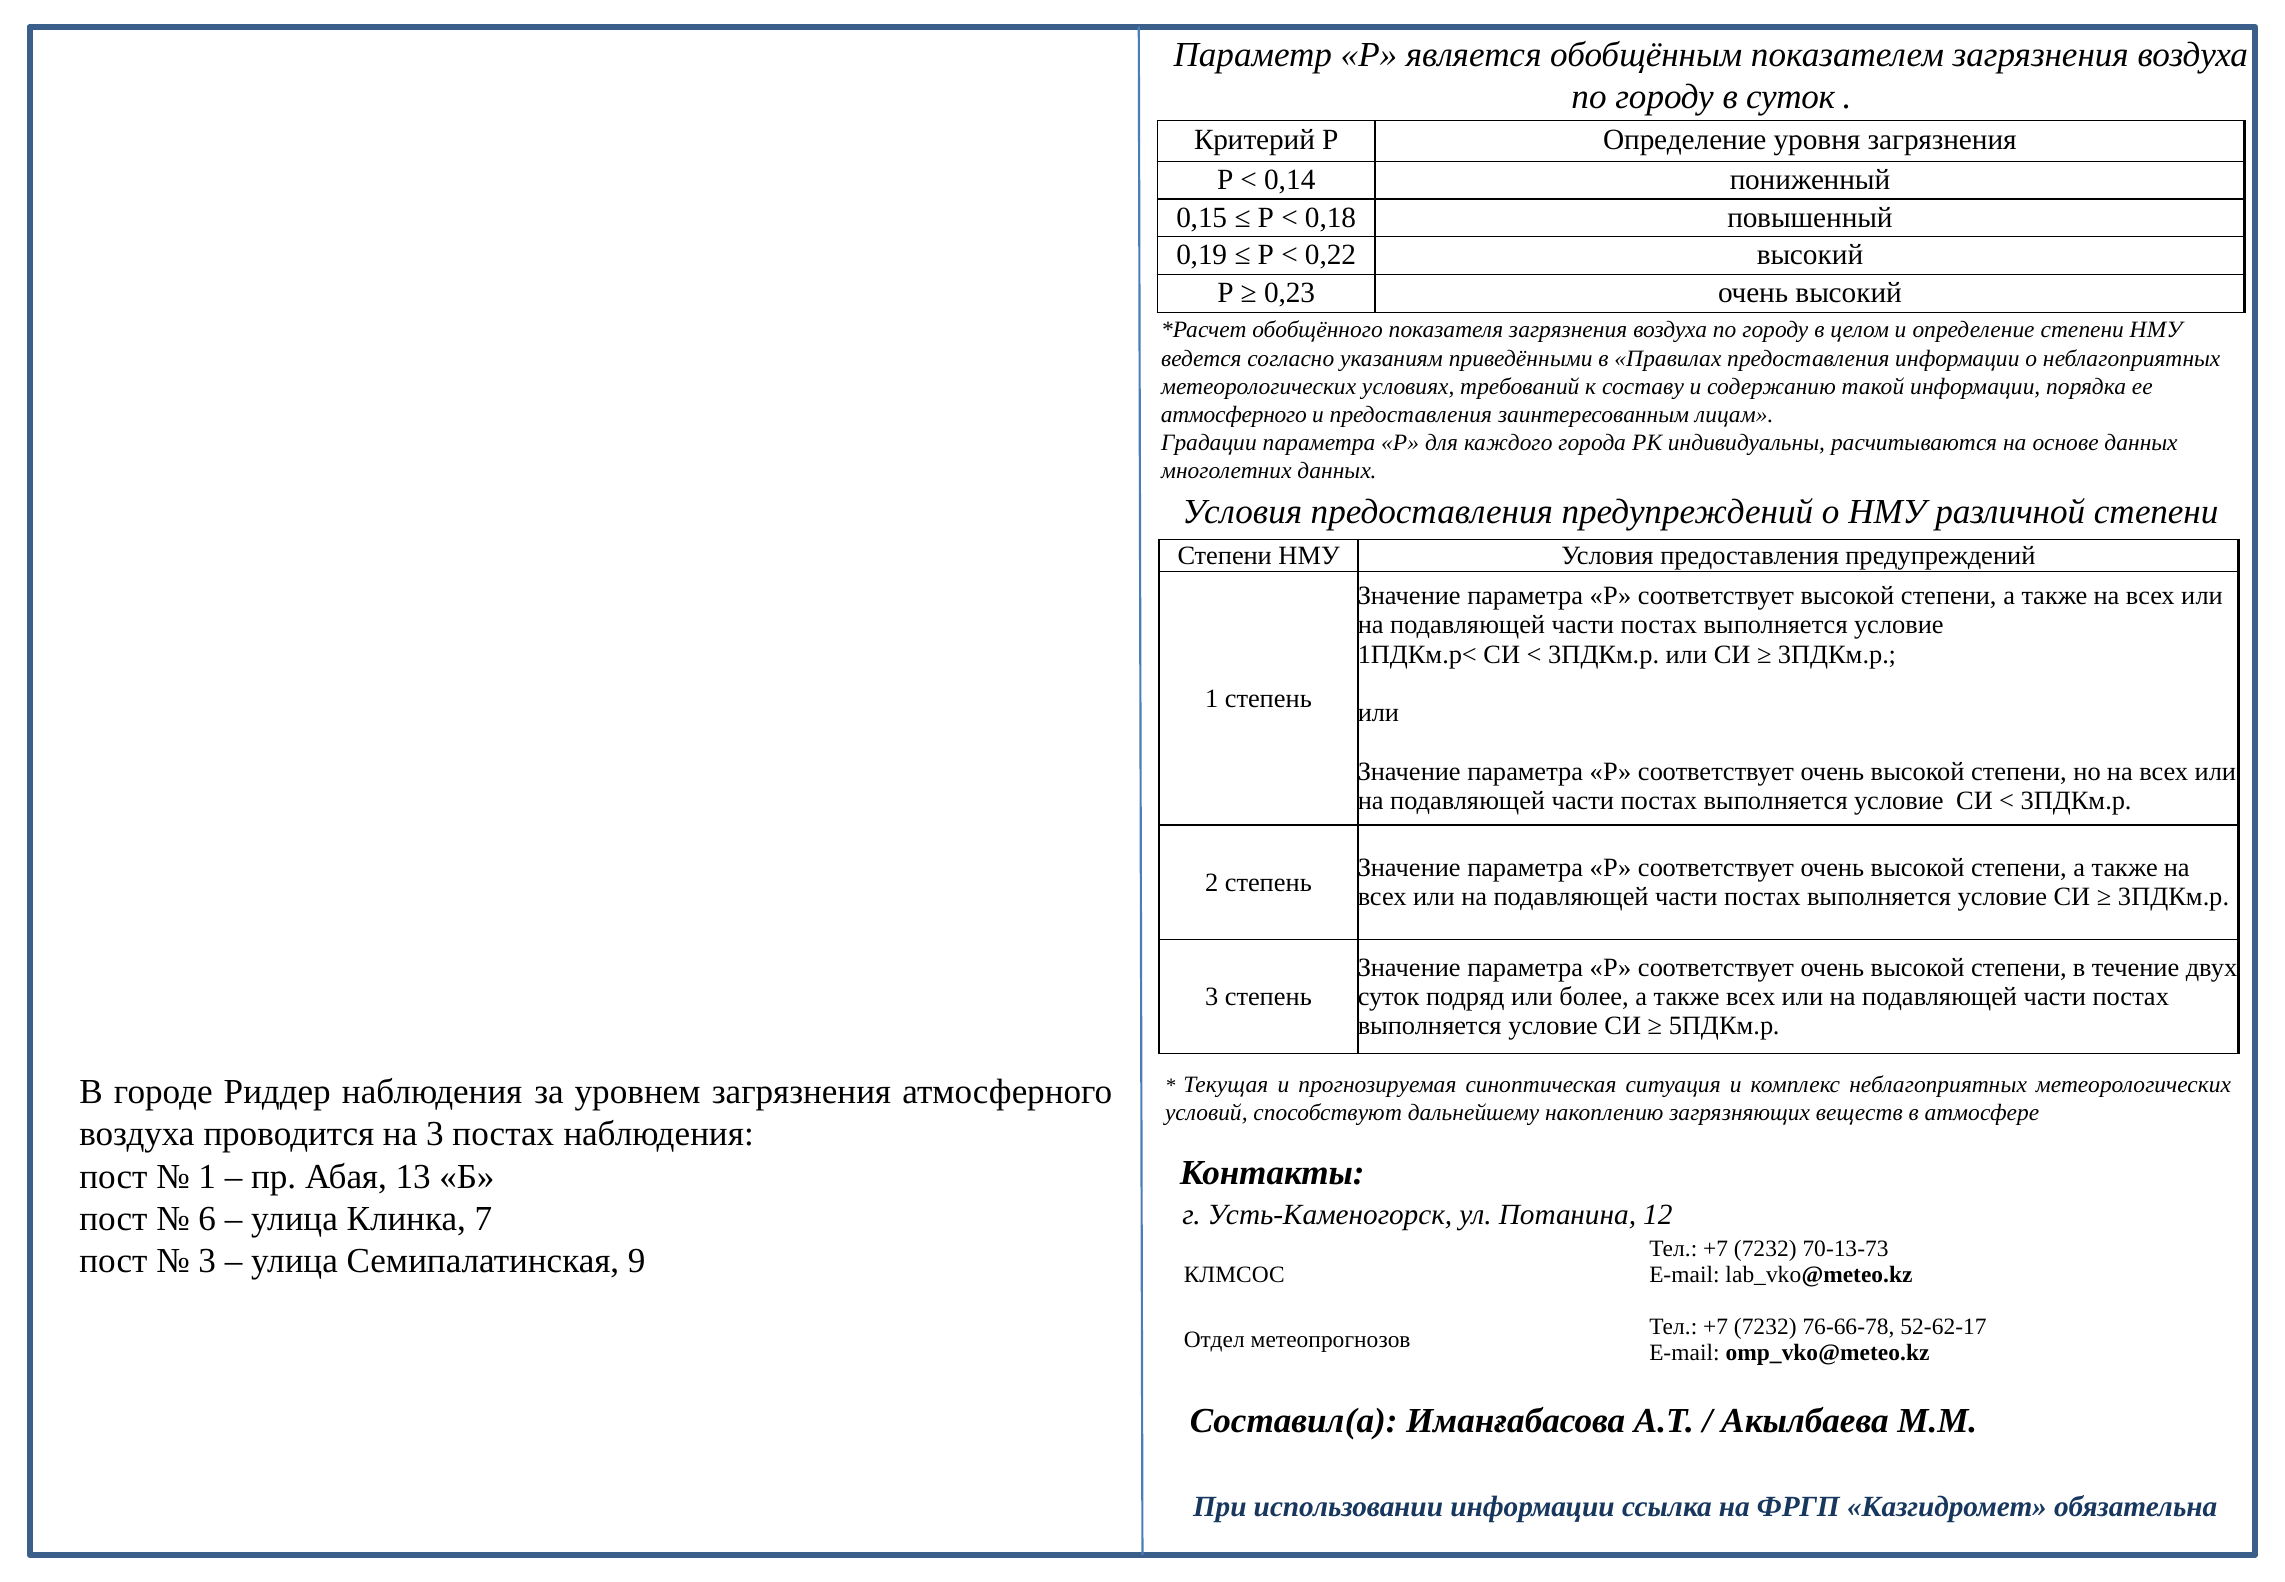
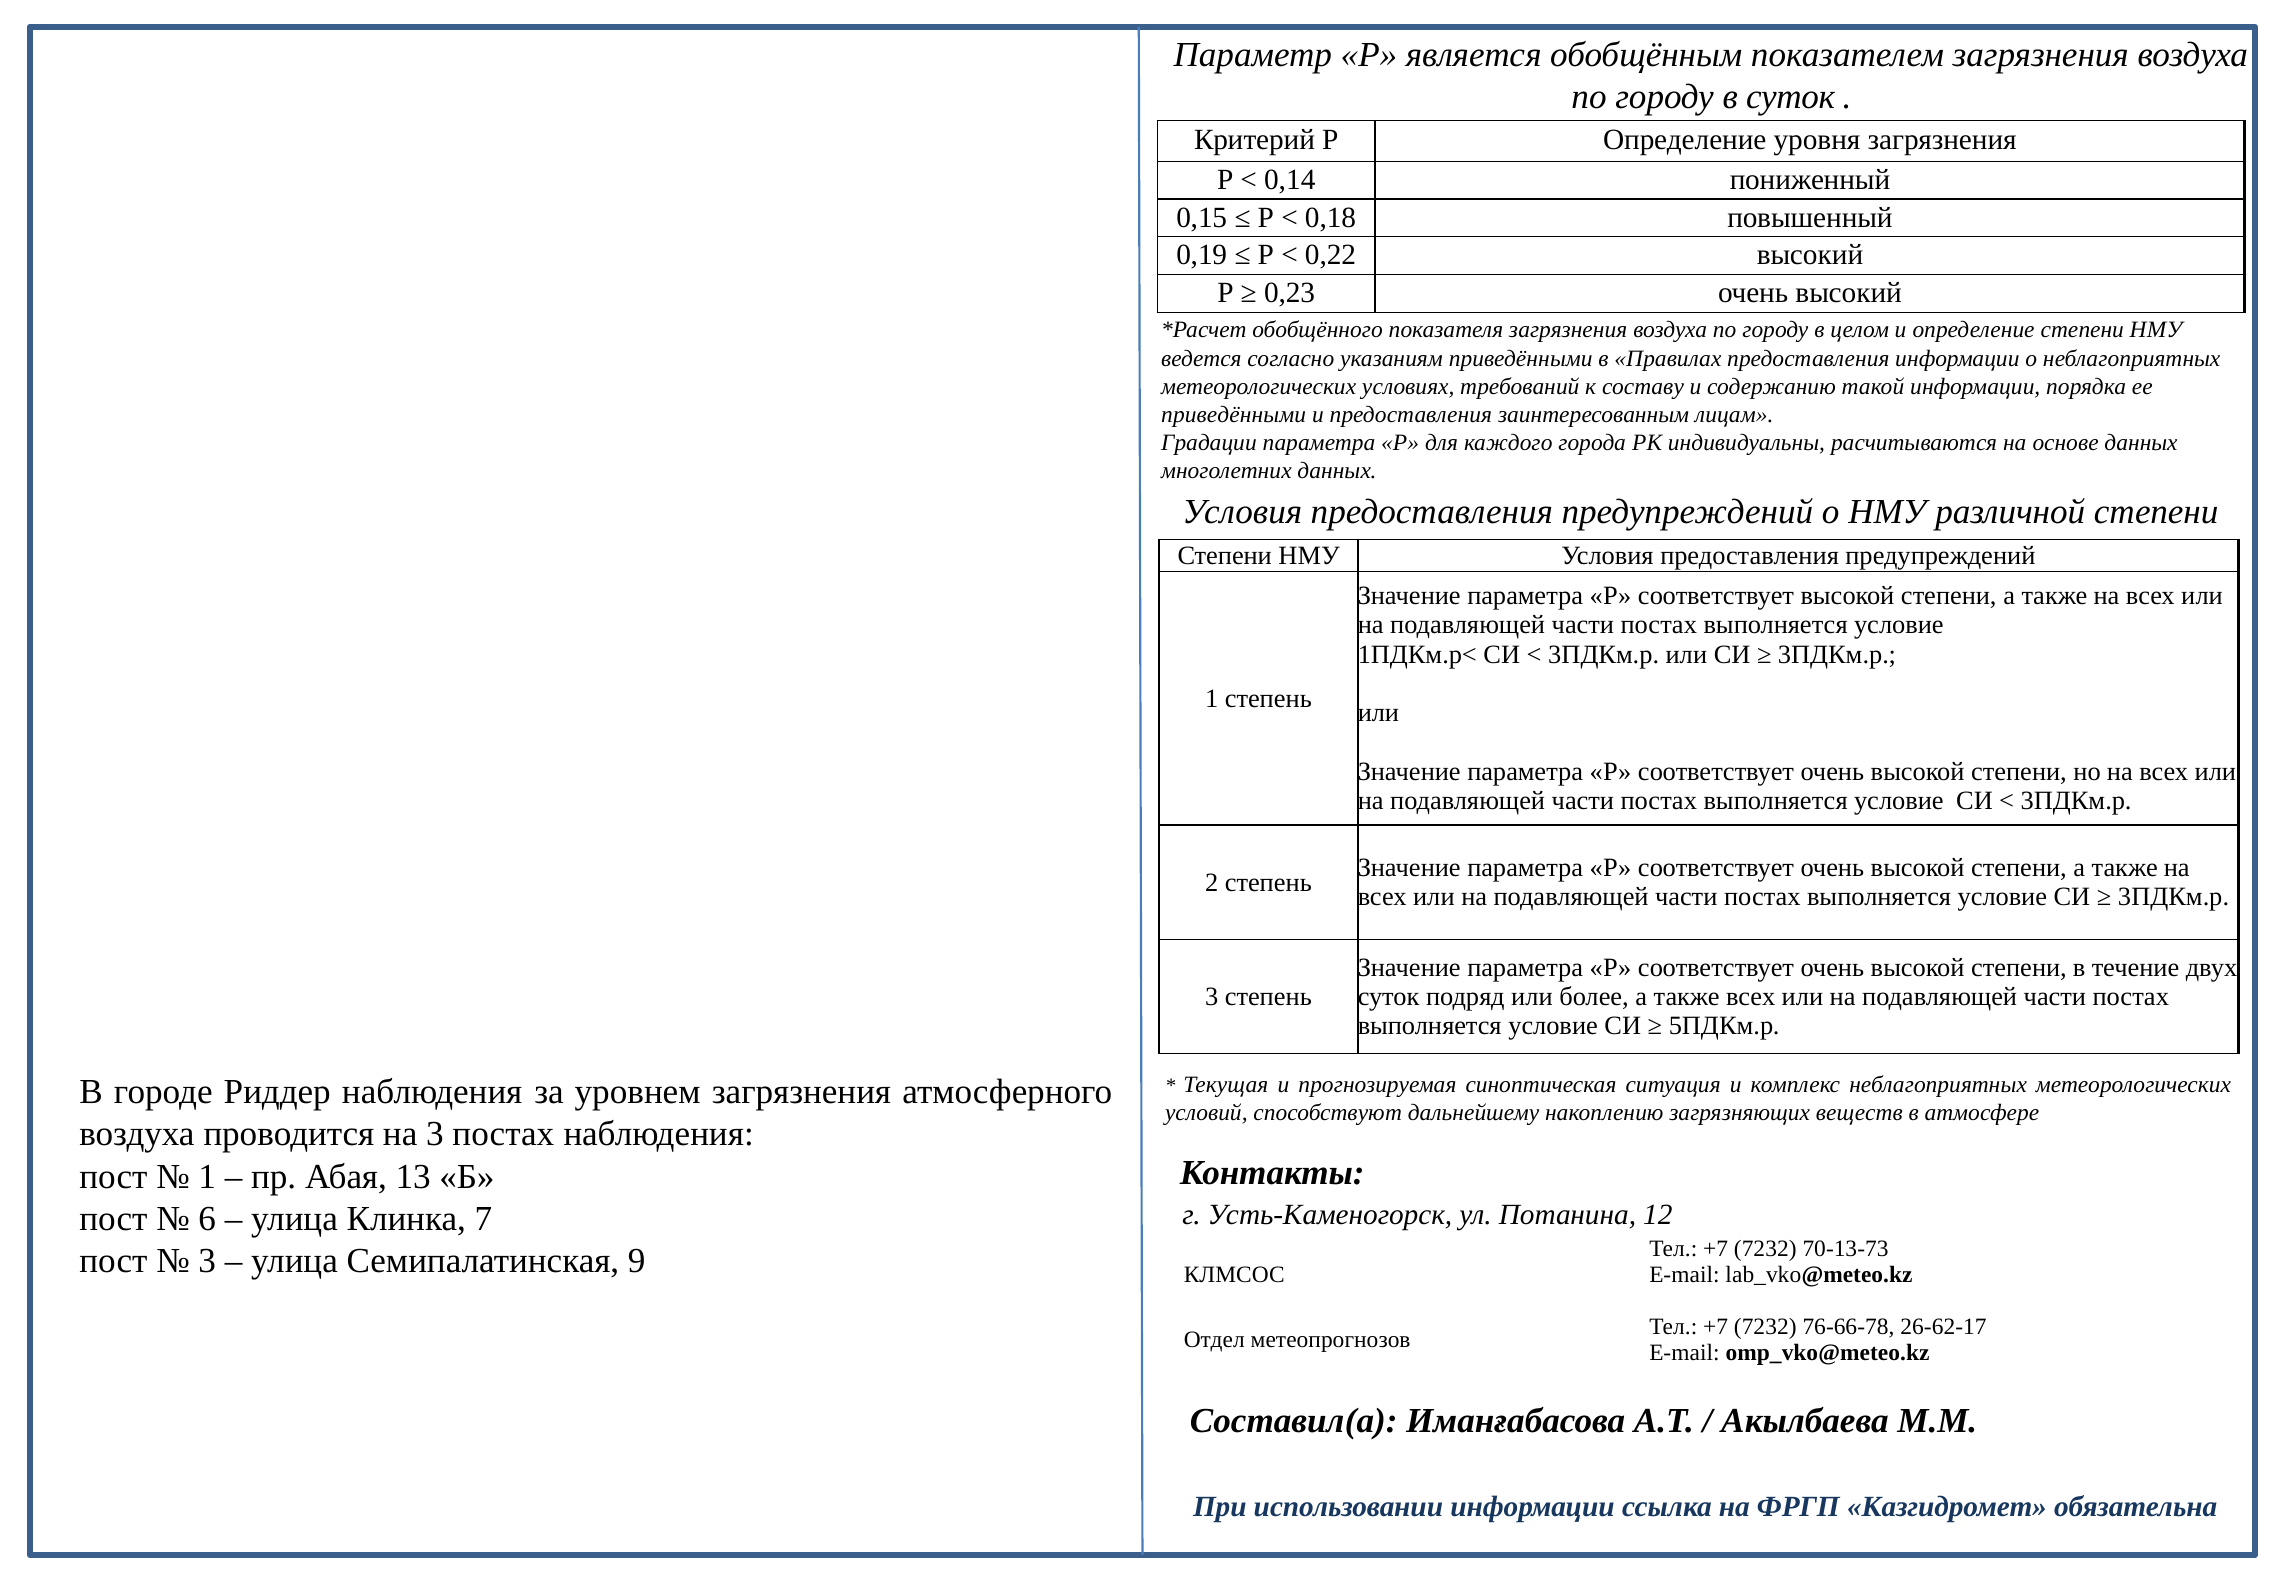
атмосферного: атмосферного -> приведёнными (1234, 414)
52-62-17: 52-62-17 -> 26-62-17 (1944, 1327)
